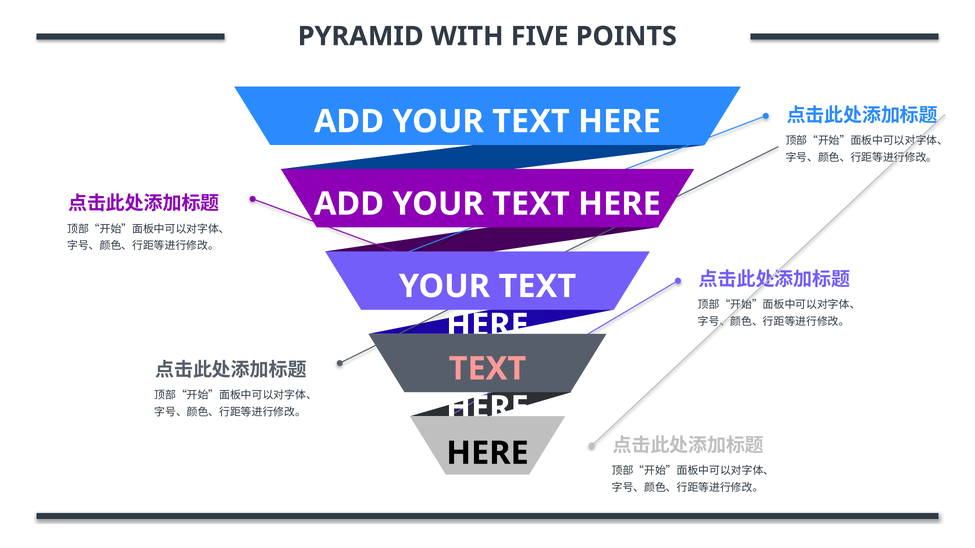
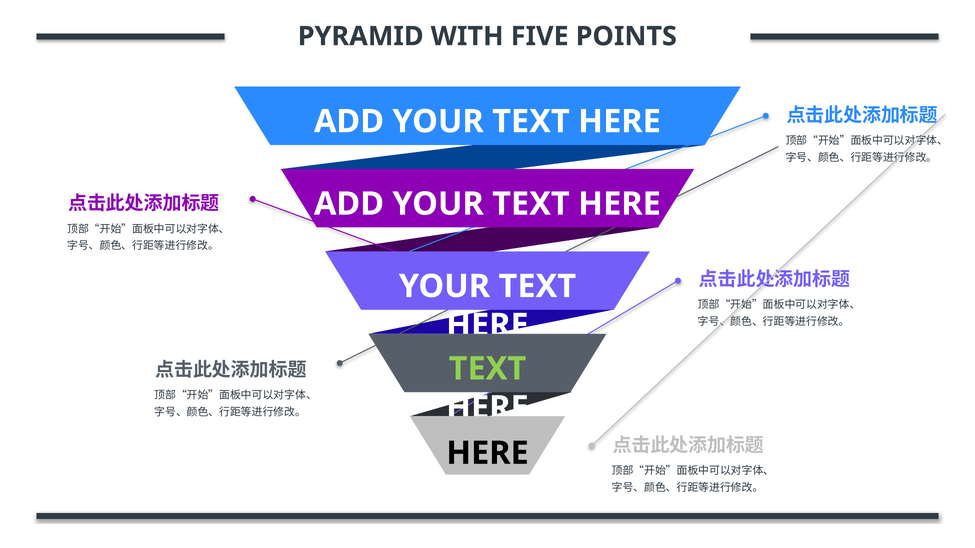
TEXT colour: pink -> light green (487, 369)
